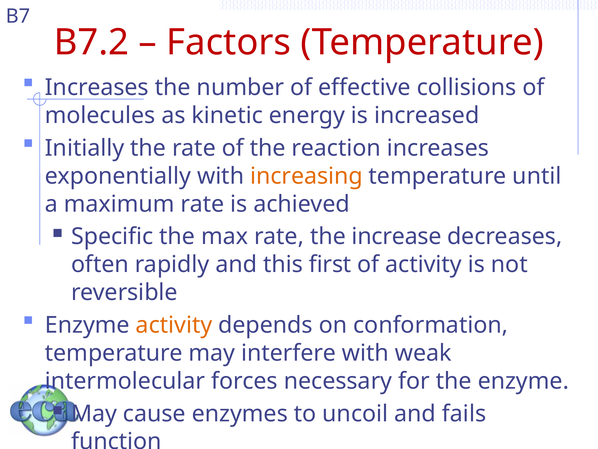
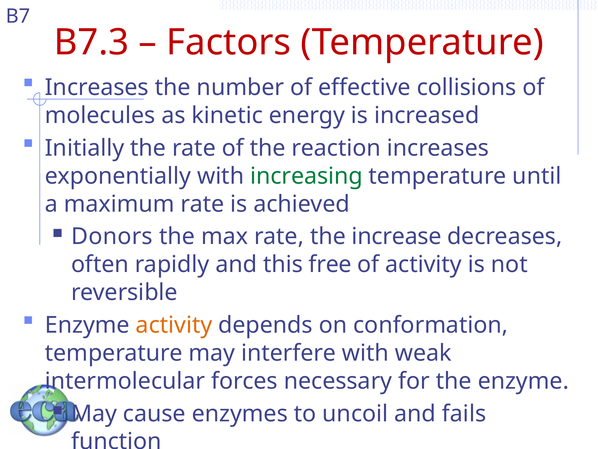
B7.2: B7.2 -> B7.3 (91, 42)
increasing colour: orange -> green (306, 176)
Specific: Specific -> Donors (112, 236)
first: first -> free (330, 264)
